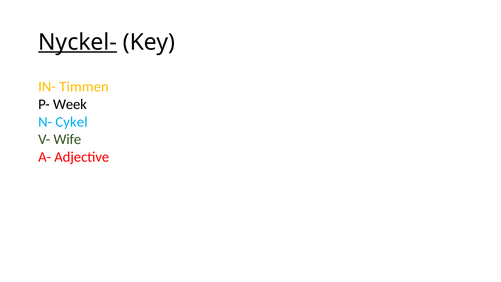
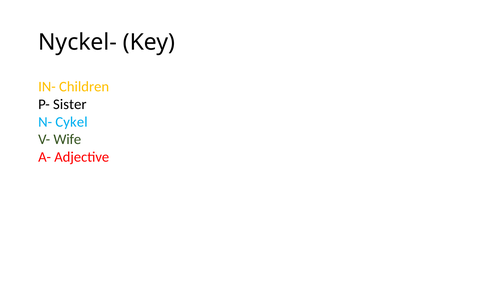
Nyckel- underline: present -> none (78, 42)
Timmen: Timmen -> Children (84, 87)
Week: Week -> Sister (70, 104)
